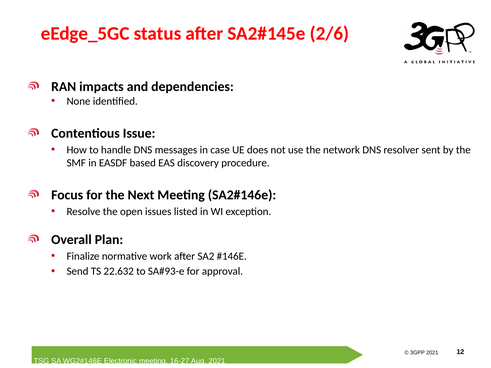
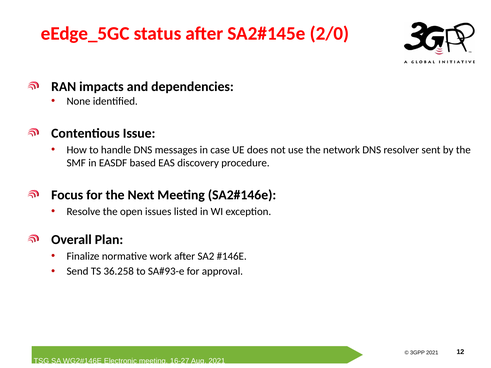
2/6: 2/6 -> 2/0 (330, 34)
22.632: 22.632 -> 36.258 (119, 272)
